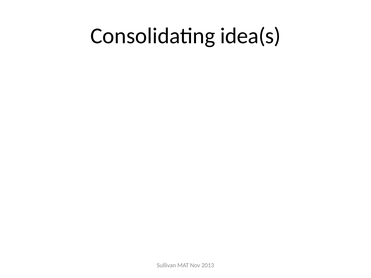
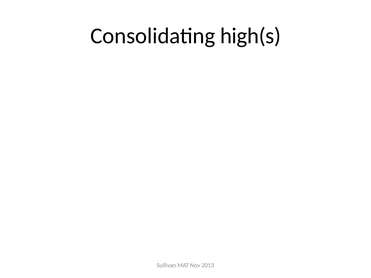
idea(s: idea(s -> high(s (250, 36)
